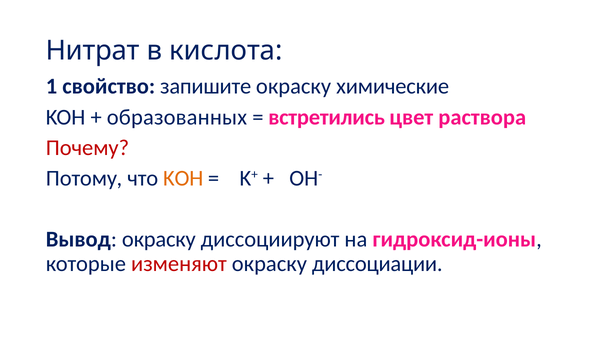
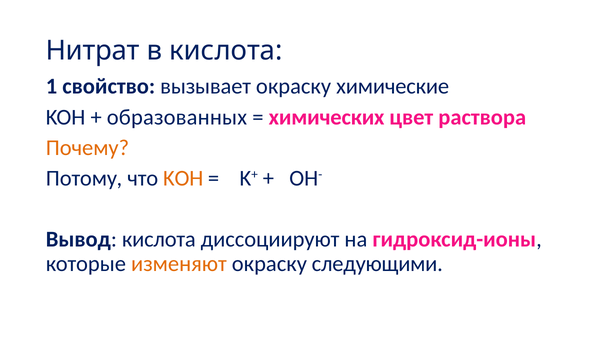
запишите: запишите -> вызывает (206, 87)
встретились: встретились -> химических (327, 117)
Почему colour: red -> orange (87, 148)
Вывод окраску: окраску -> кислота (159, 240)
изменяют colour: red -> orange (179, 264)
диссоциации: диссоциации -> следующими (377, 264)
